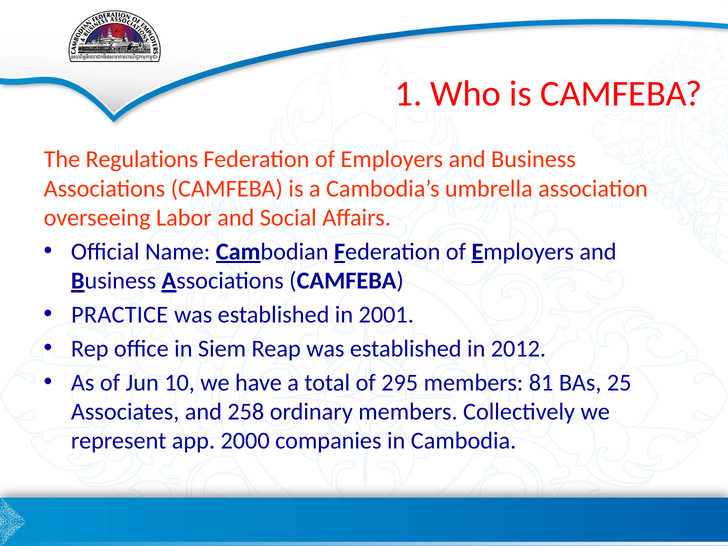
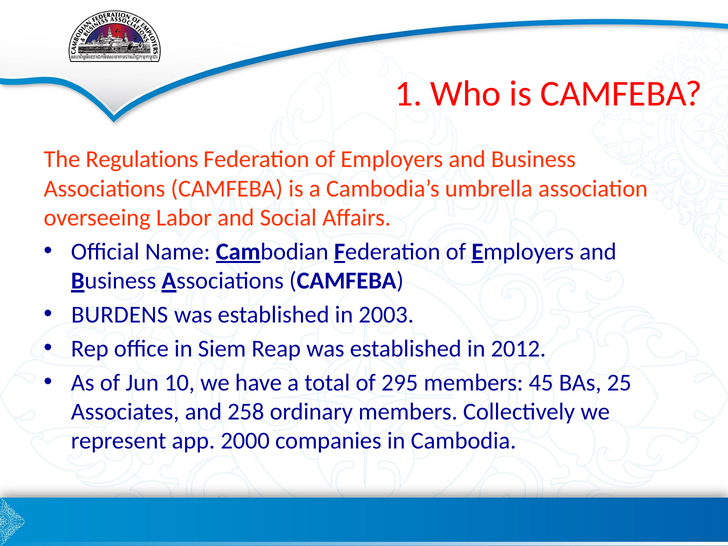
PRACTICE: PRACTICE -> BURDENS (120, 315)
2001: 2001 -> 2003 (386, 315)
81: 81 -> 45 (541, 383)
